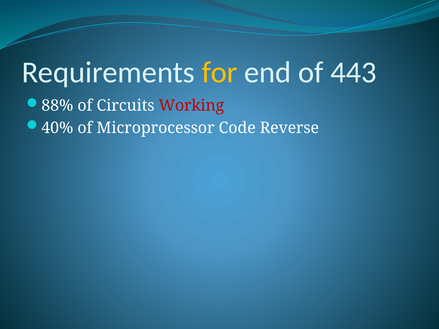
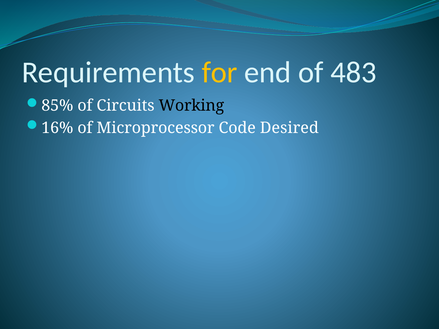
443: 443 -> 483 (354, 73)
88%: 88% -> 85% (57, 106)
Working colour: red -> black (191, 106)
40%: 40% -> 16% (57, 128)
Reverse: Reverse -> Desired (289, 128)
